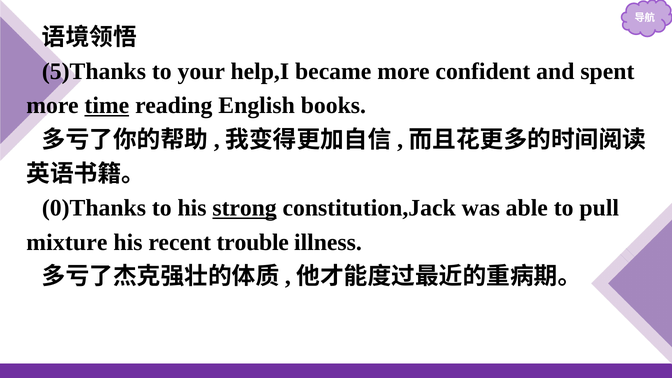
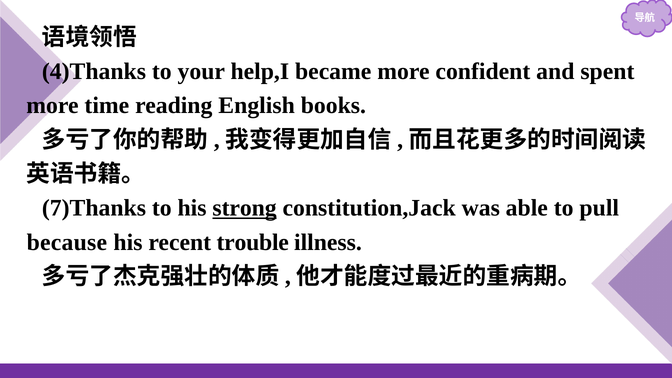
5)Thanks: 5)Thanks -> 4)Thanks (94, 71)
time underline: present -> none (107, 106)
0)Thanks: 0)Thanks -> 7)Thanks (94, 208)
mixture: mixture -> because (67, 242)
